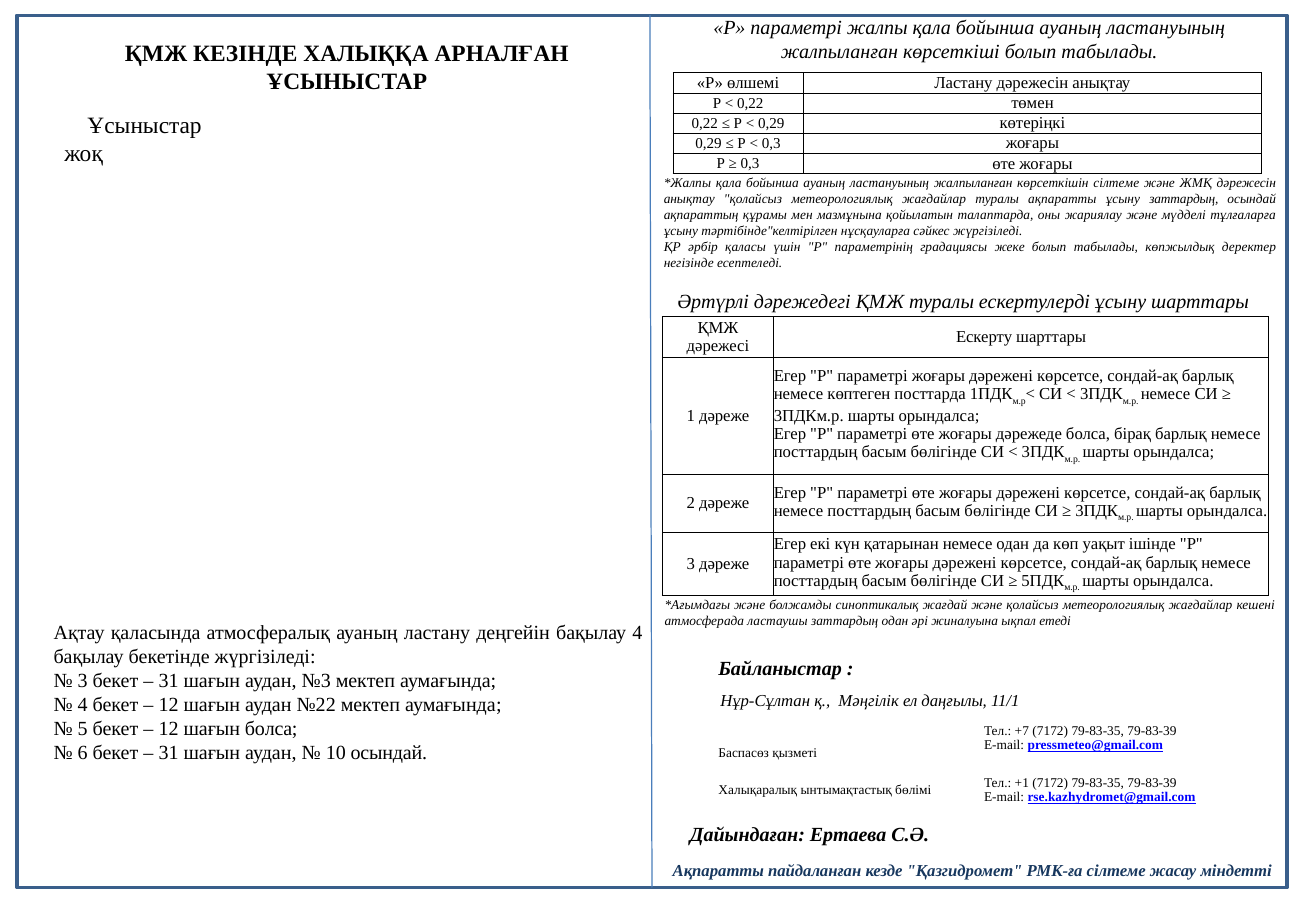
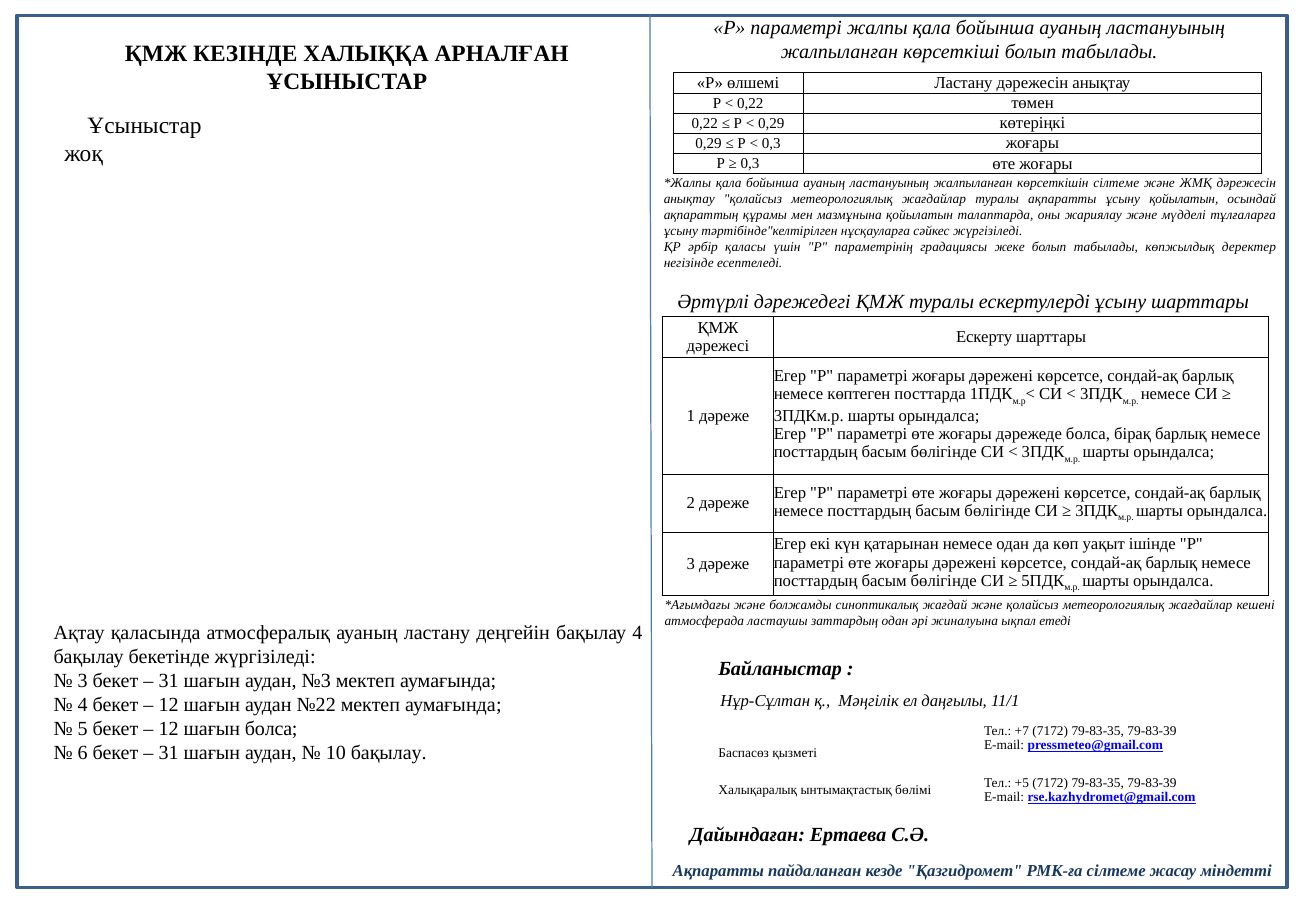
ұсыну заттардың: заттардың -> қойылатын (1184, 199)
10 осындай: осындай -> бақылау (389, 753)
+1: +1 -> +5 (1022, 783)
